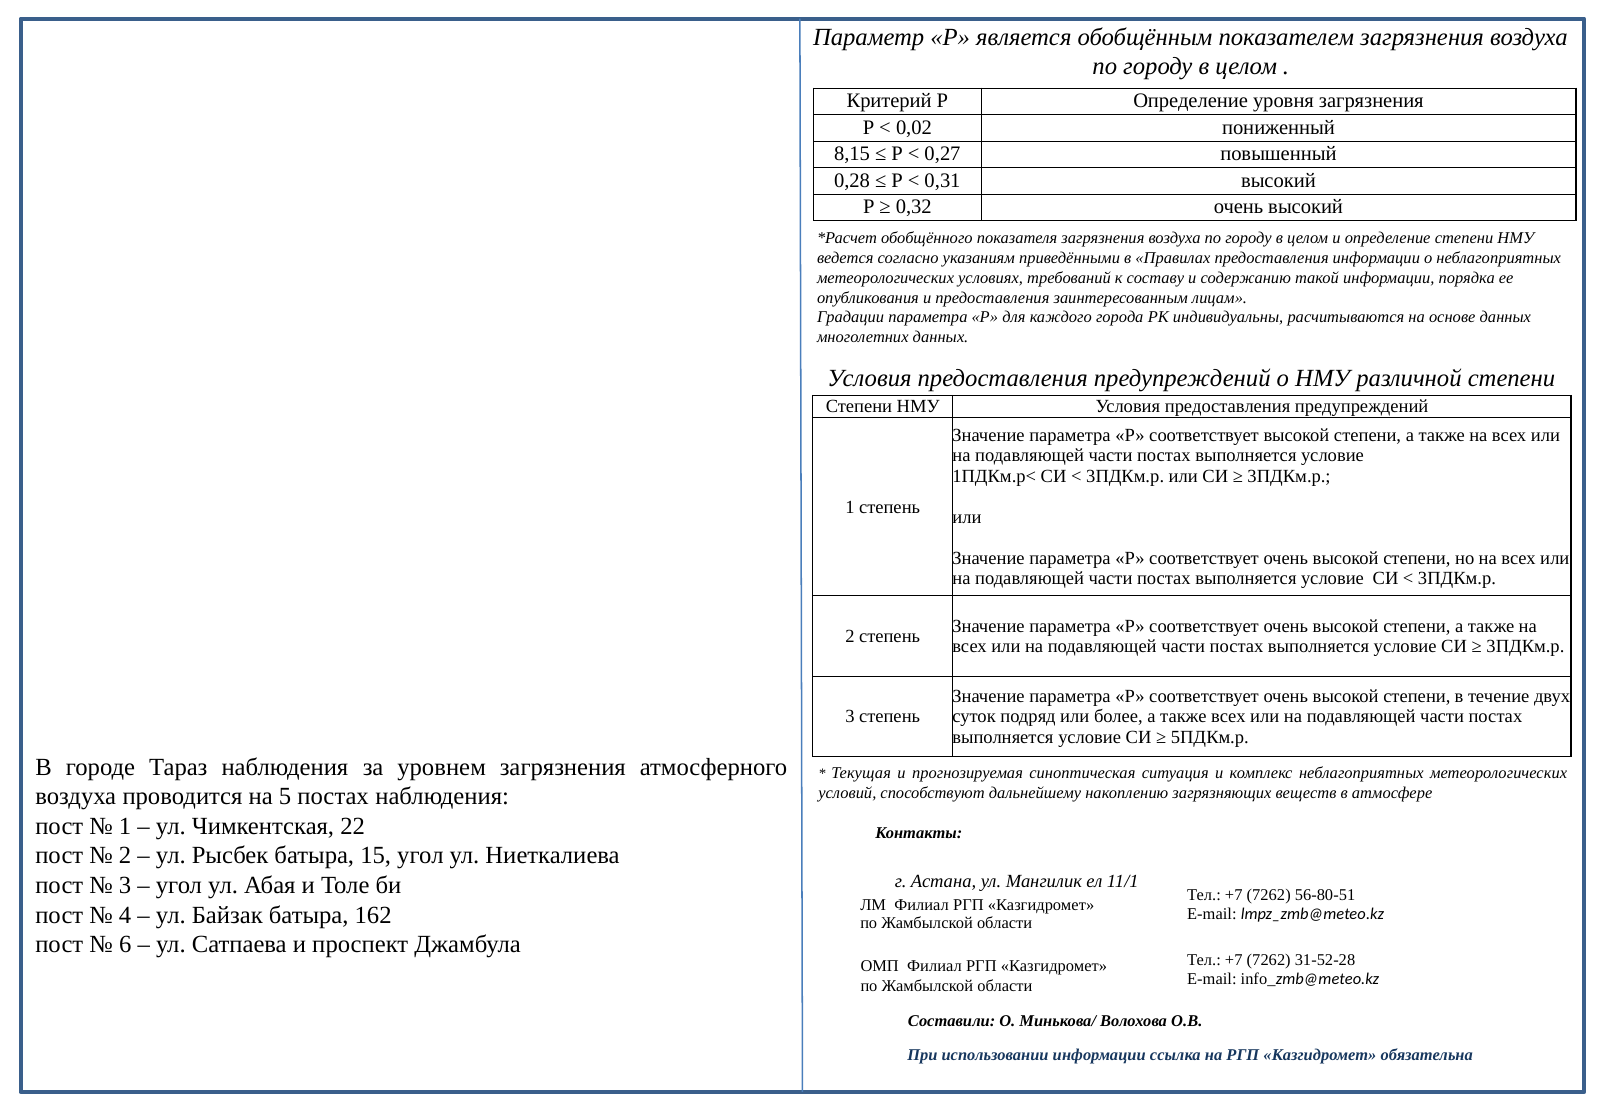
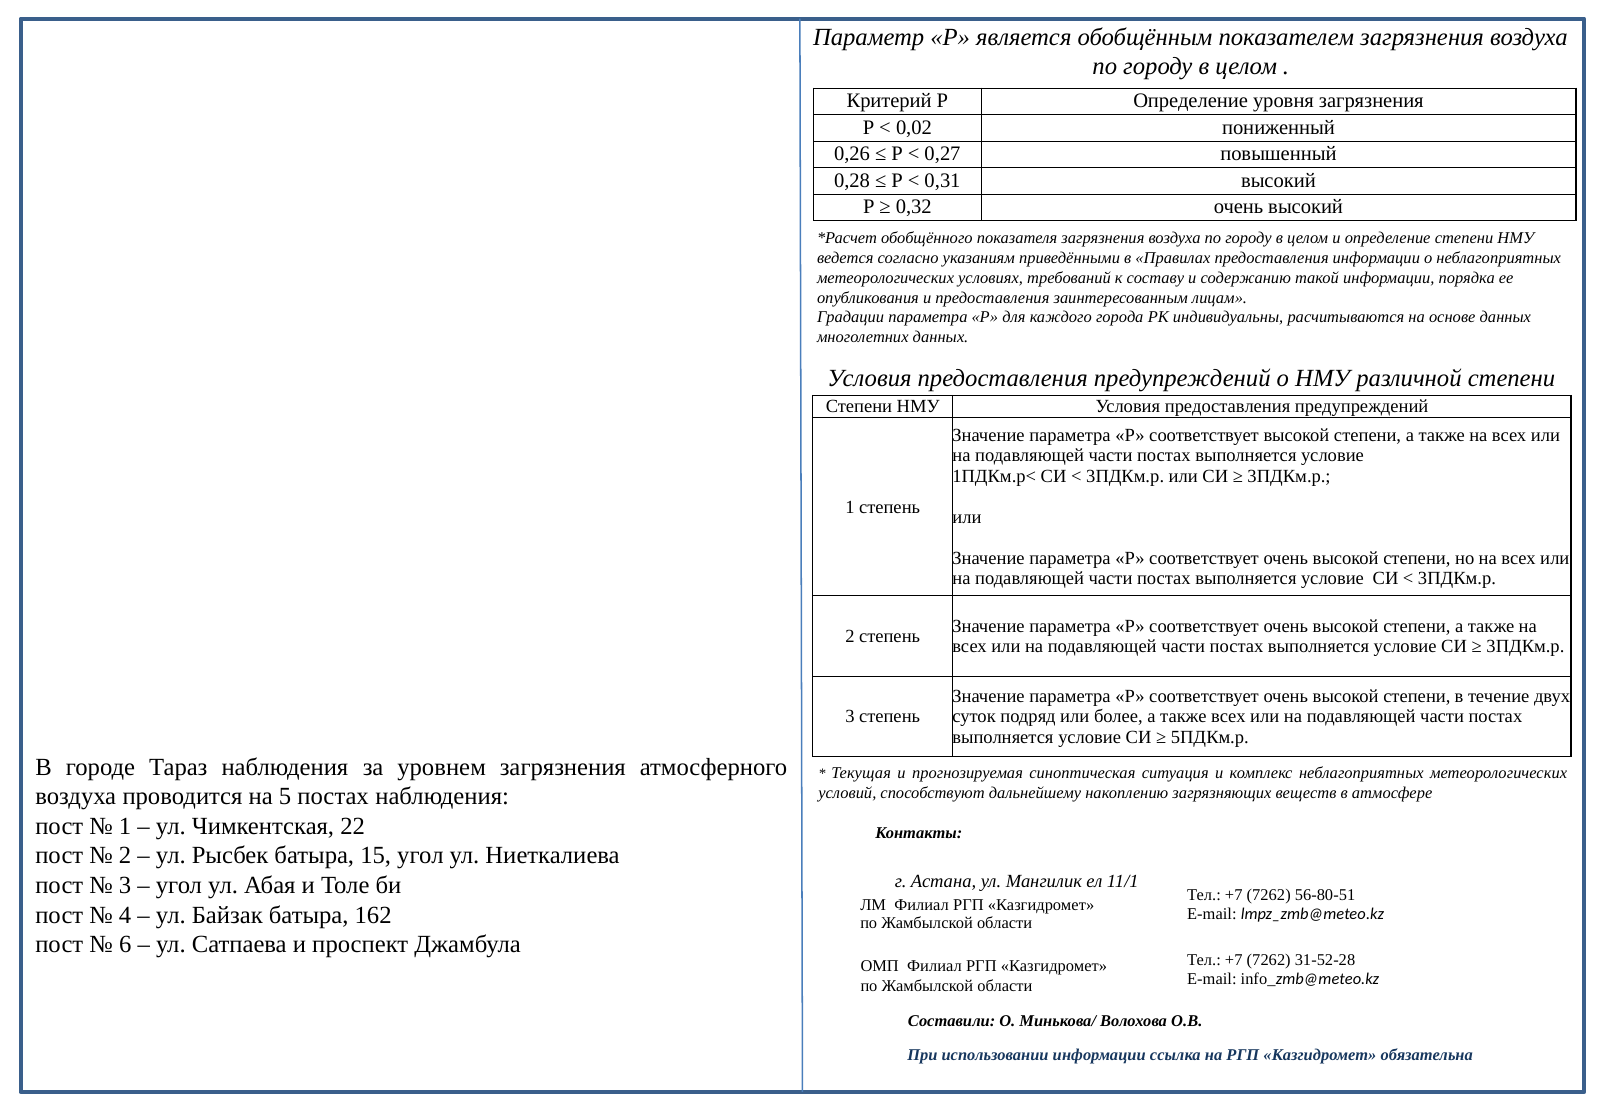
8,15: 8,15 -> 0,26 (852, 154)
